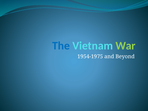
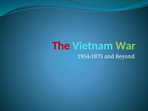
The colour: blue -> red (61, 46)
